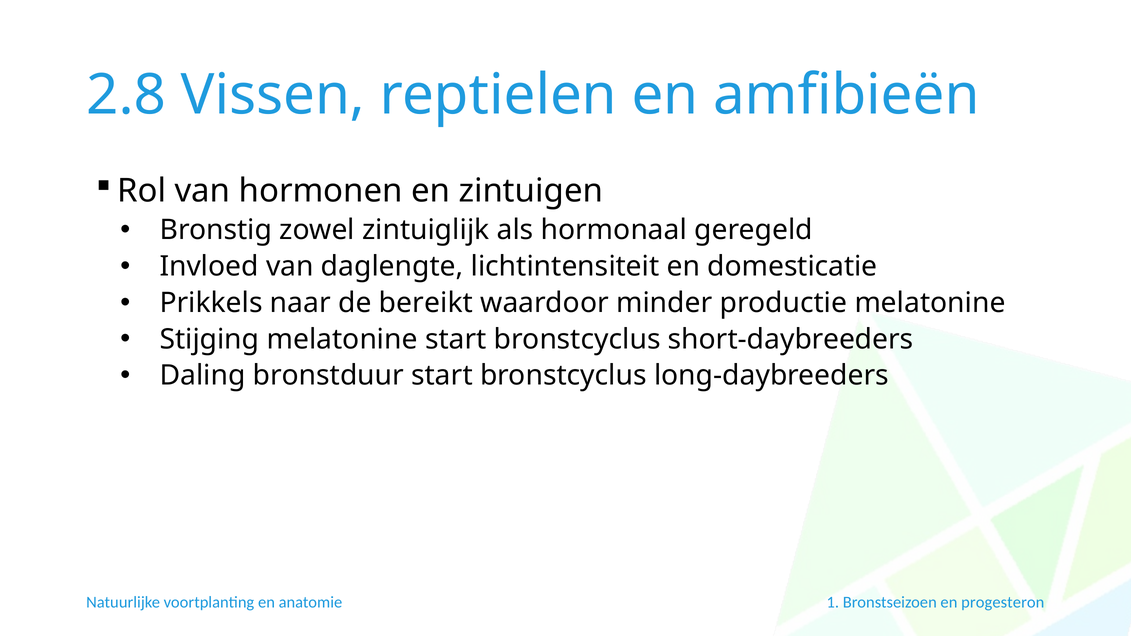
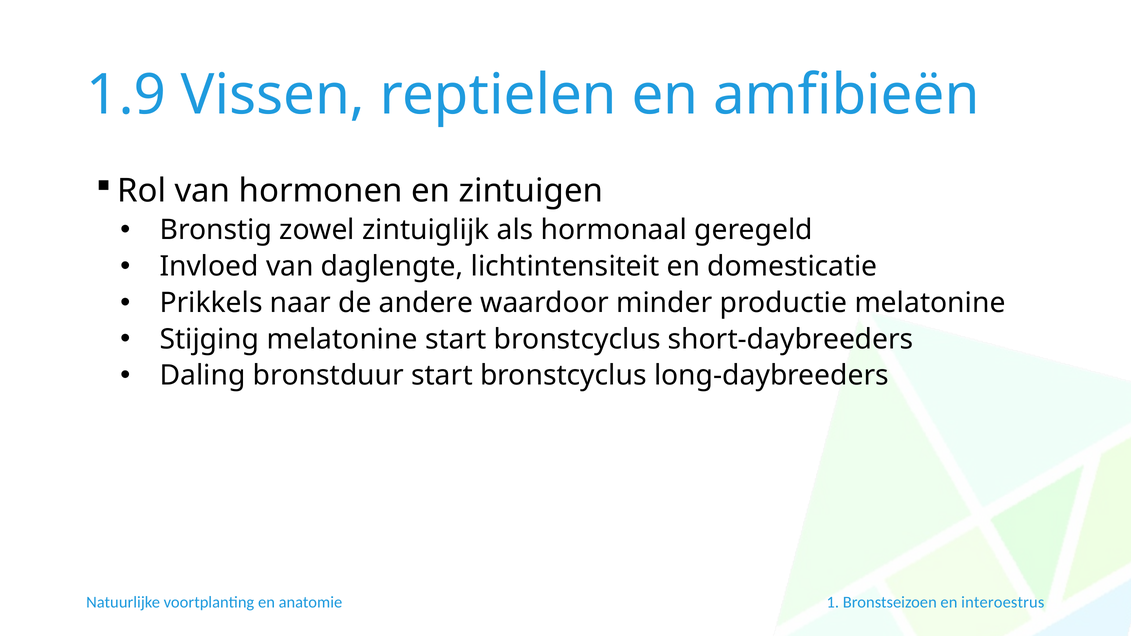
2.8: 2.8 -> 1.9 (126, 95)
bereikt: bereikt -> andere (426, 303)
progesteron: progesteron -> interoestrus (1003, 603)
